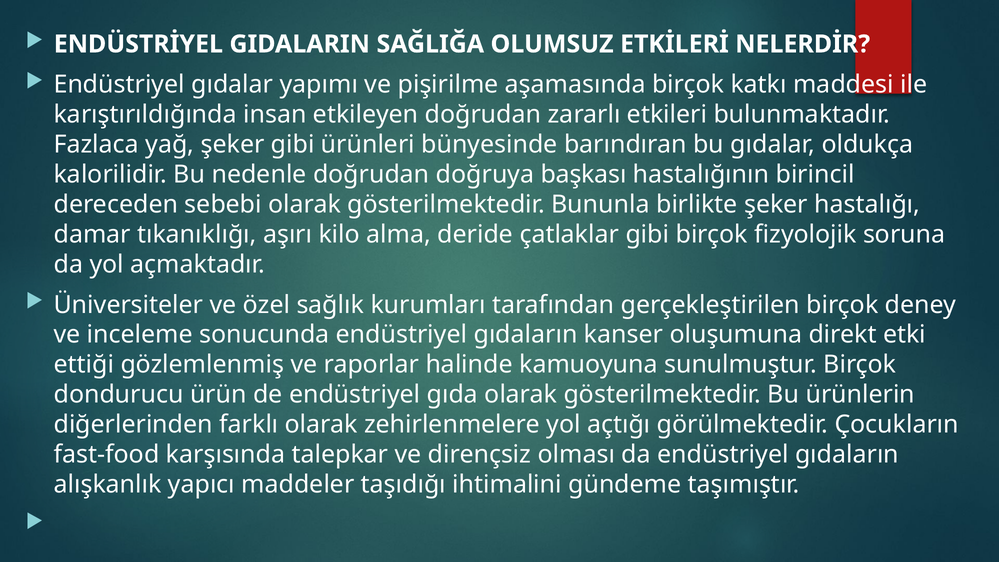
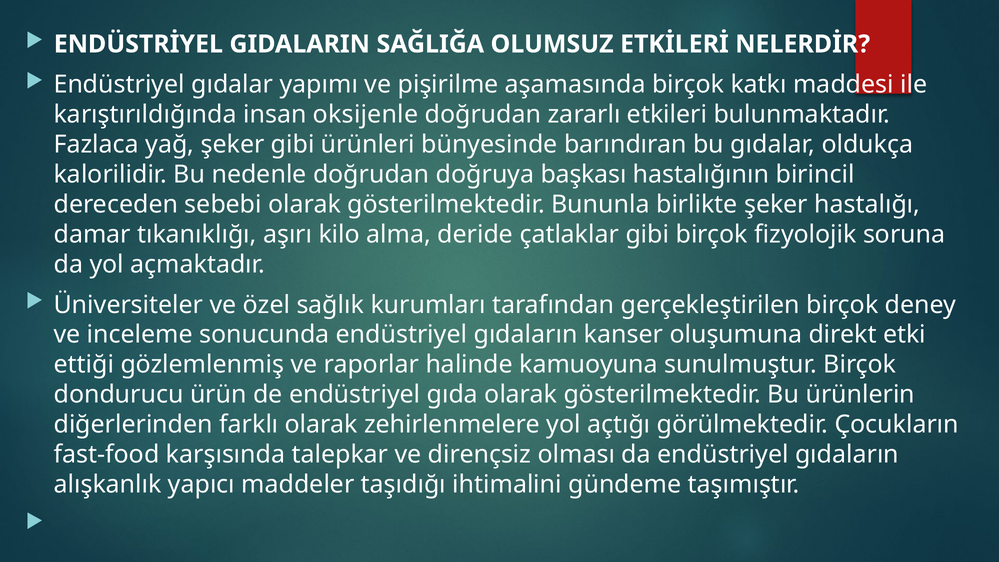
etkileyen: etkileyen -> oksijenle (366, 114)
